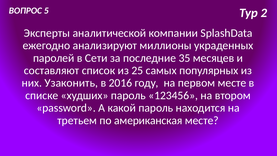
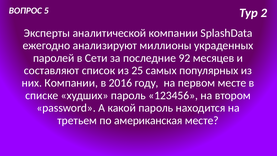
35: 35 -> 92 (185, 58)
них Узаконить: Узаконить -> Компании (71, 83)
